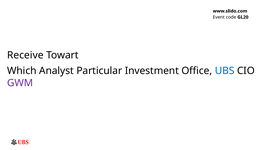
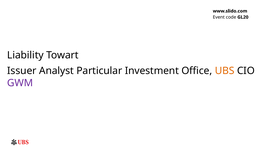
Receive: Receive -> Liability (25, 55)
Which: Which -> Issuer (22, 71)
UBS colour: blue -> orange (225, 71)
